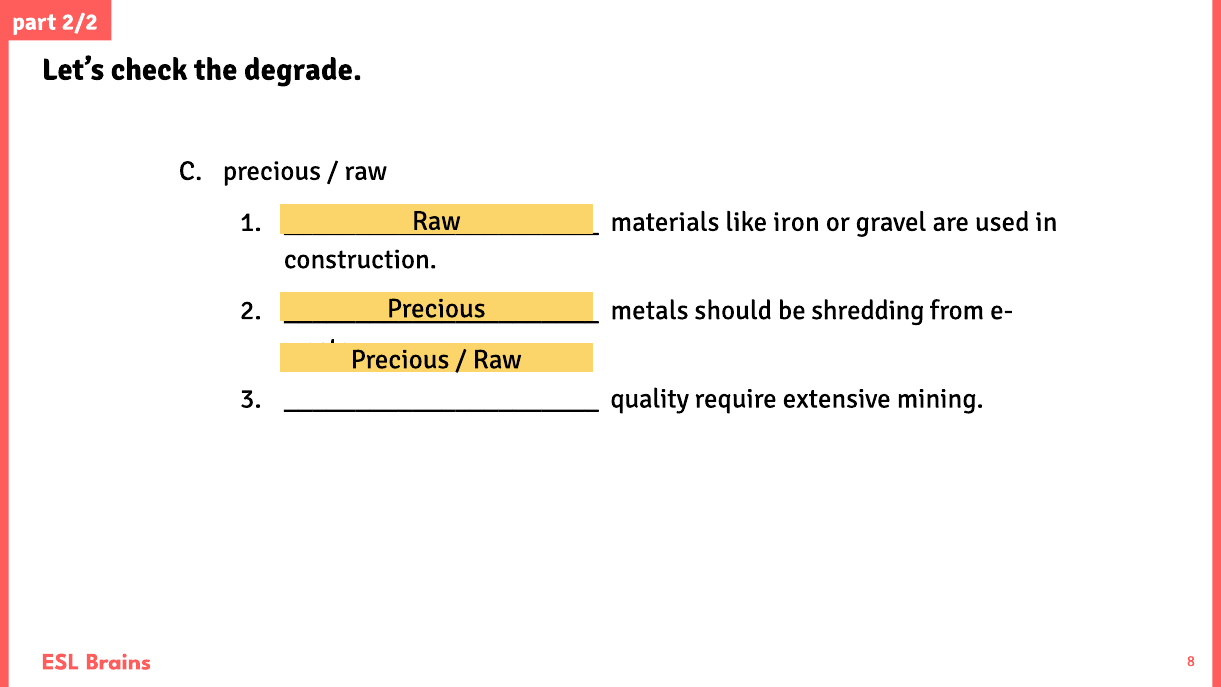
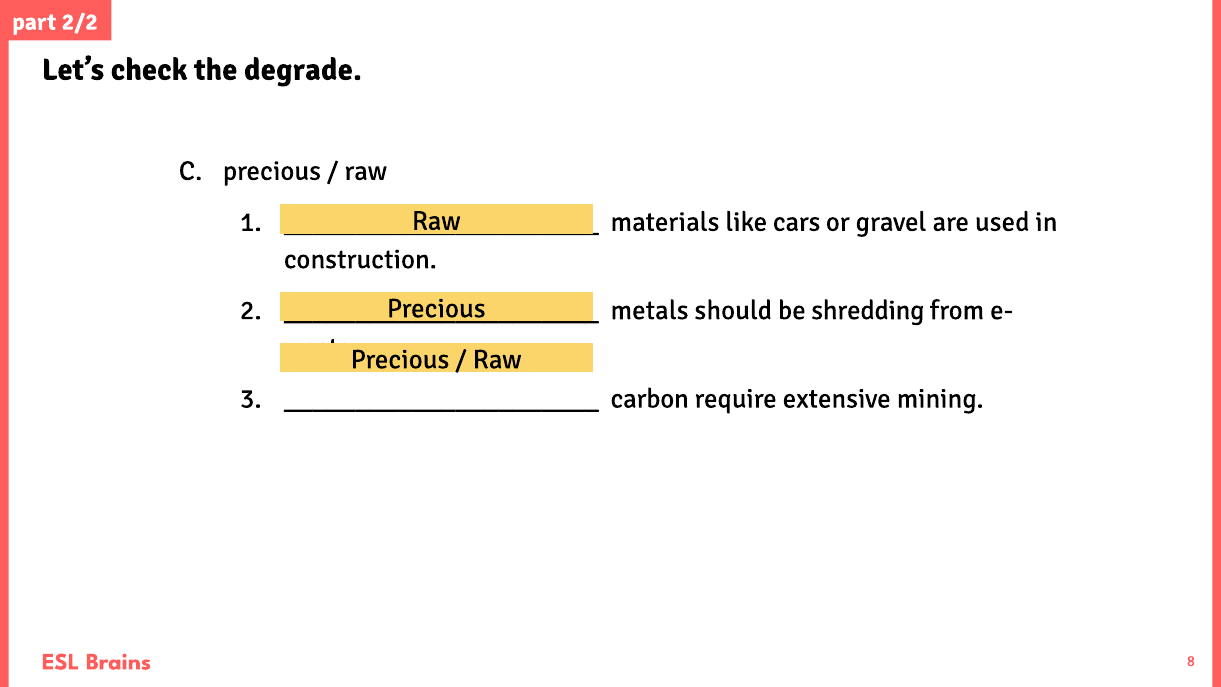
iron: iron -> cars (797, 222)
quality: quality -> carbon (650, 399)
